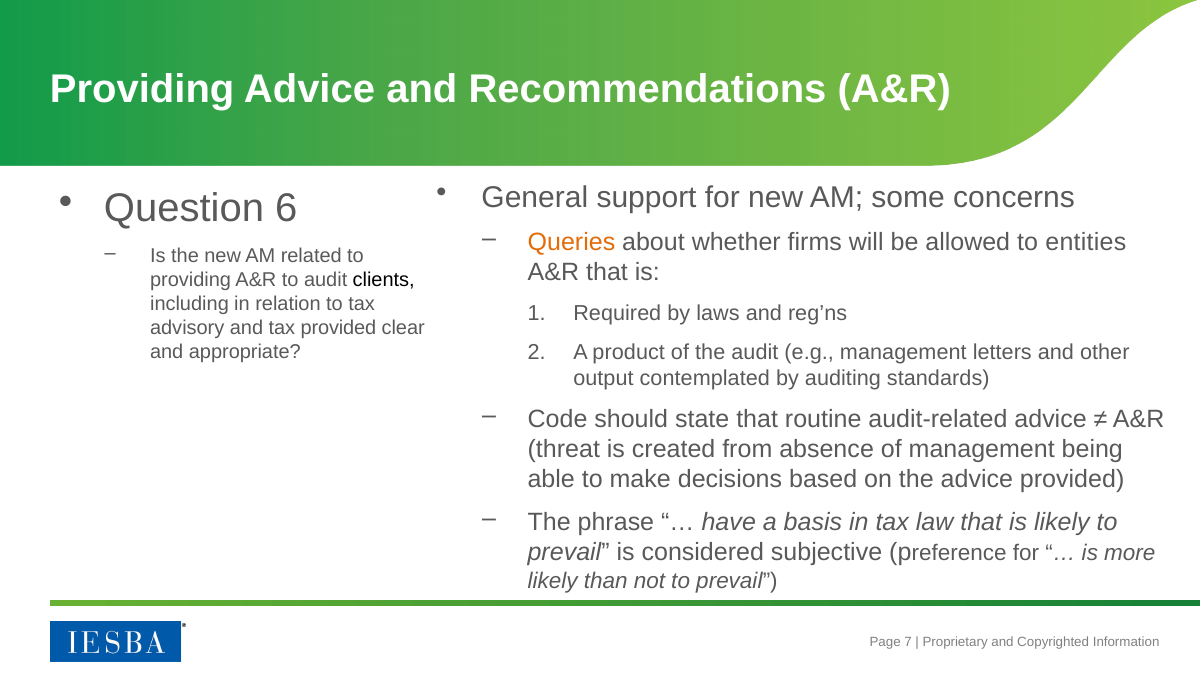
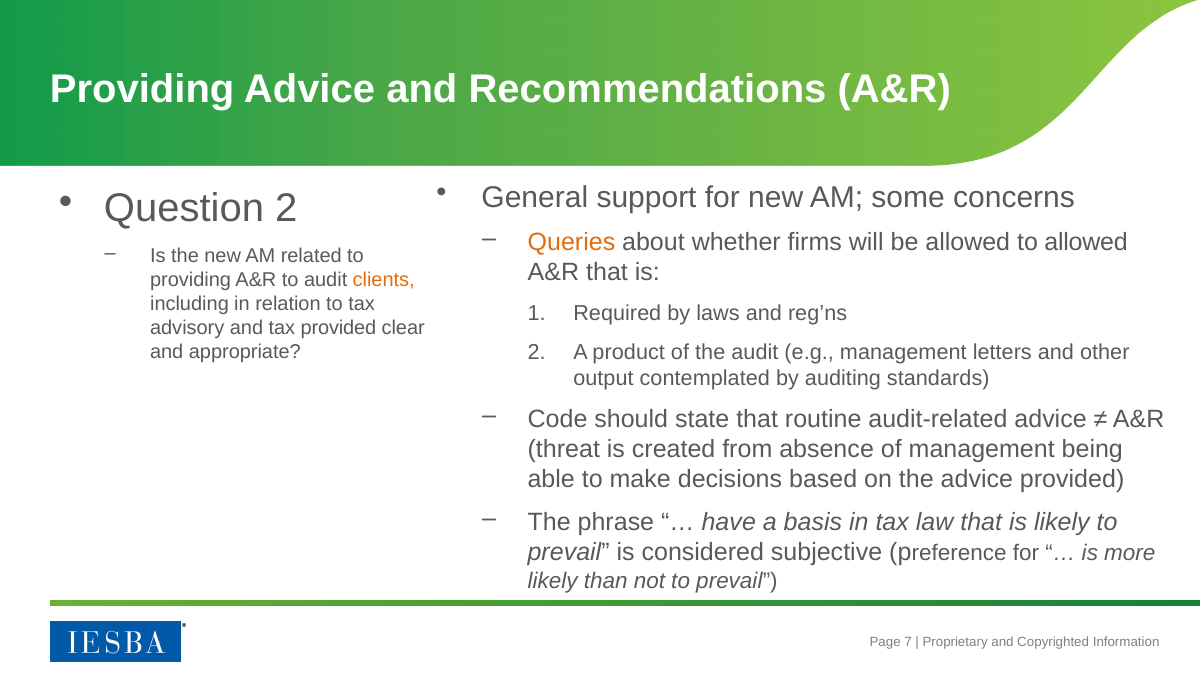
Question 6: 6 -> 2 (286, 208)
to entities: entities -> allowed (1086, 243)
clients colour: black -> orange (384, 280)
